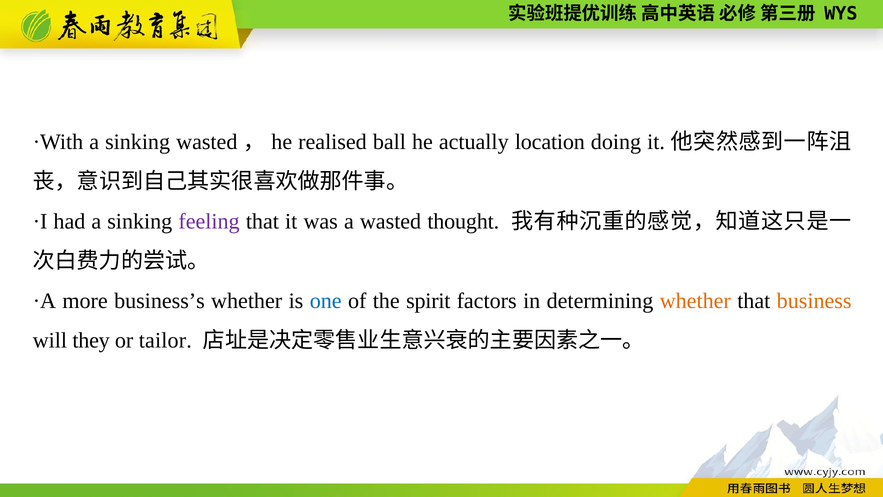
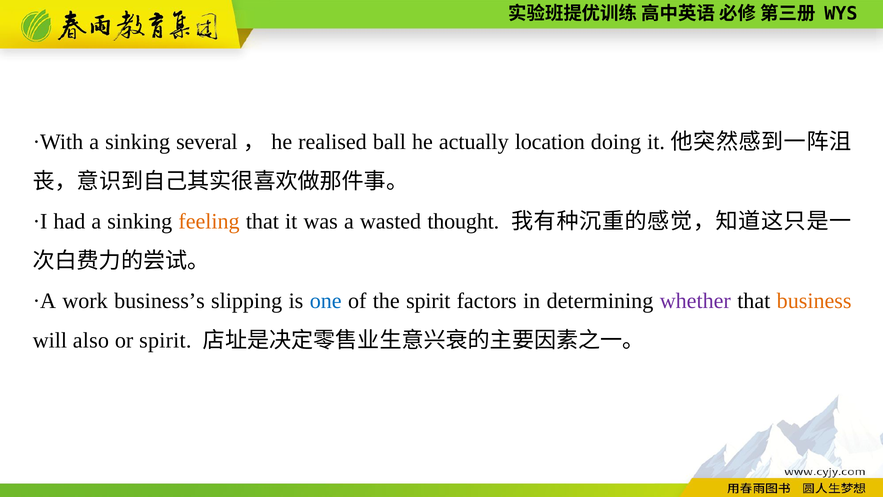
sinking wasted: wasted -> several (207, 142)
feeling colour: purple -> orange (209, 221)
more: more -> work (85, 301)
business’s whether: whether -> slipping (247, 301)
whether colour: orange -> purple (695, 301)
they: they -> also (91, 340)
or tailor: tailor -> spirit (165, 340)
